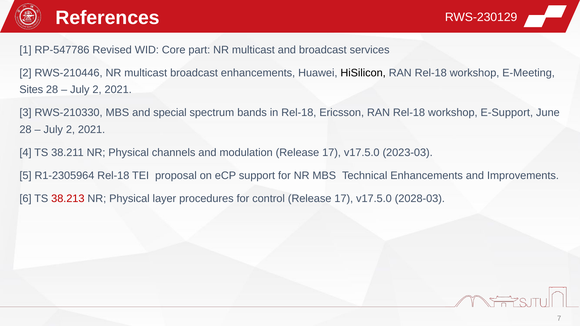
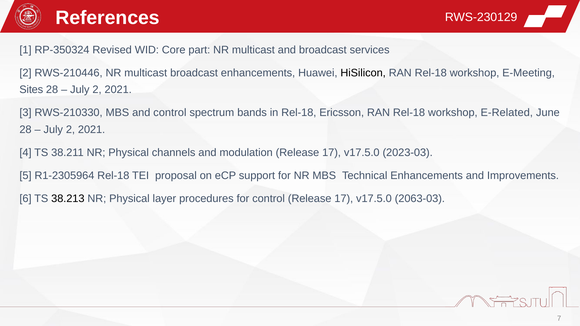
RP-547786: RP-547786 -> RP-350324 (62, 50)
and special: special -> control (170, 113)
E-Support: E-Support -> E-Related (507, 113)
38.213 colour: red -> black (68, 199)
2028-03: 2028-03 -> 2063-03 (420, 199)
